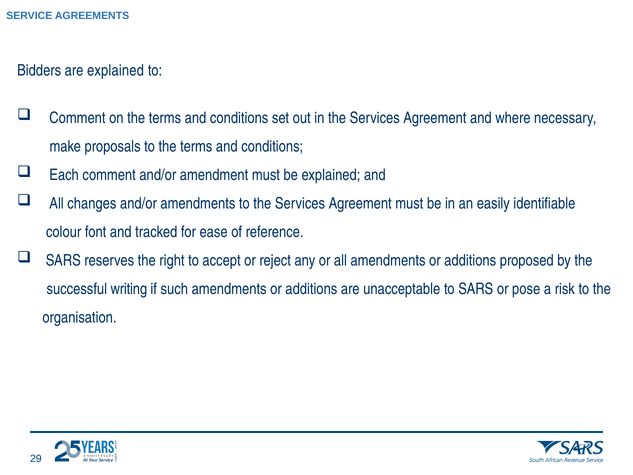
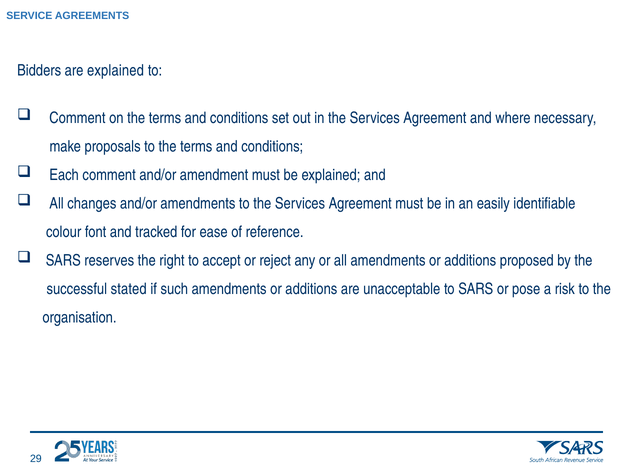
writing: writing -> stated (129, 289)
